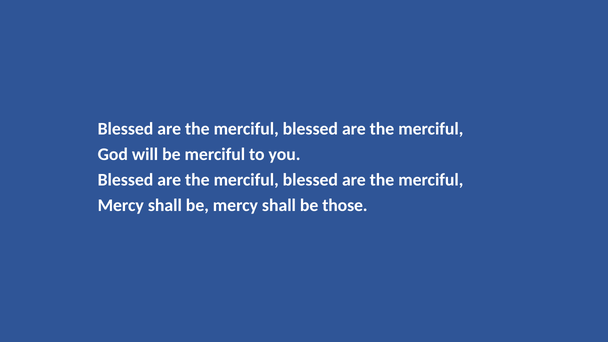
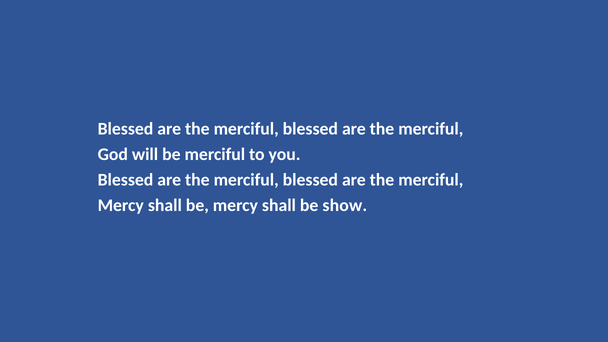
those: those -> show (345, 205)
